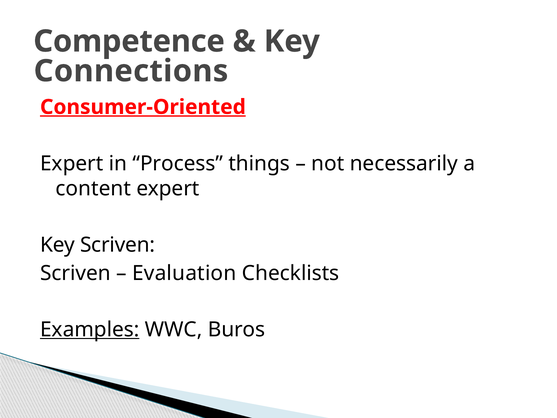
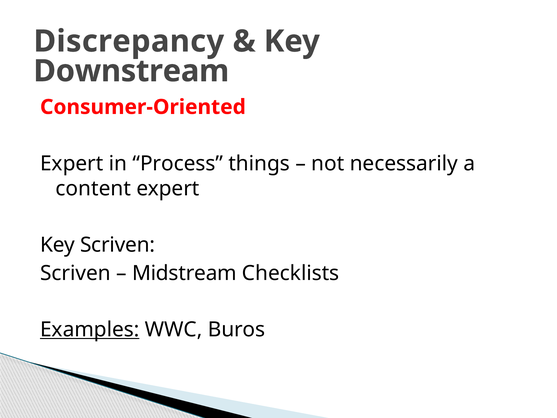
Competence: Competence -> Discrepancy (129, 41)
Connections: Connections -> Downstream (131, 71)
Consumer-Oriented underline: present -> none (143, 107)
Evaluation: Evaluation -> Midstream (184, 273)
